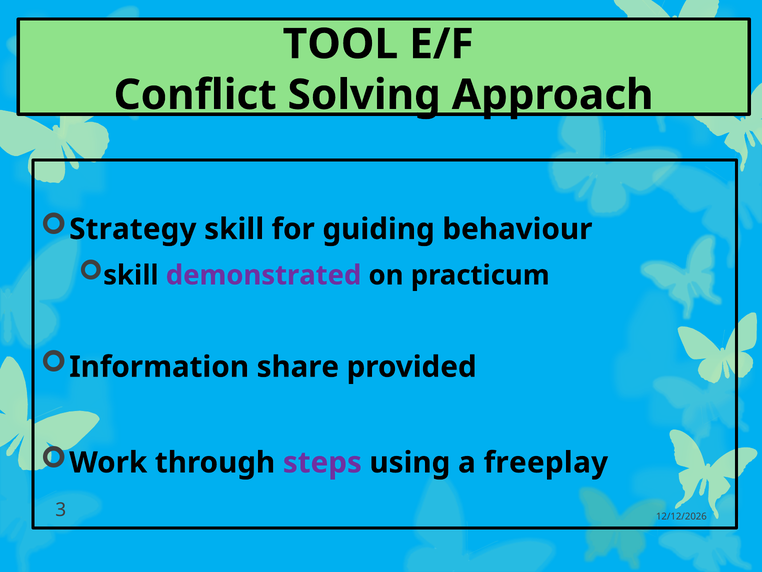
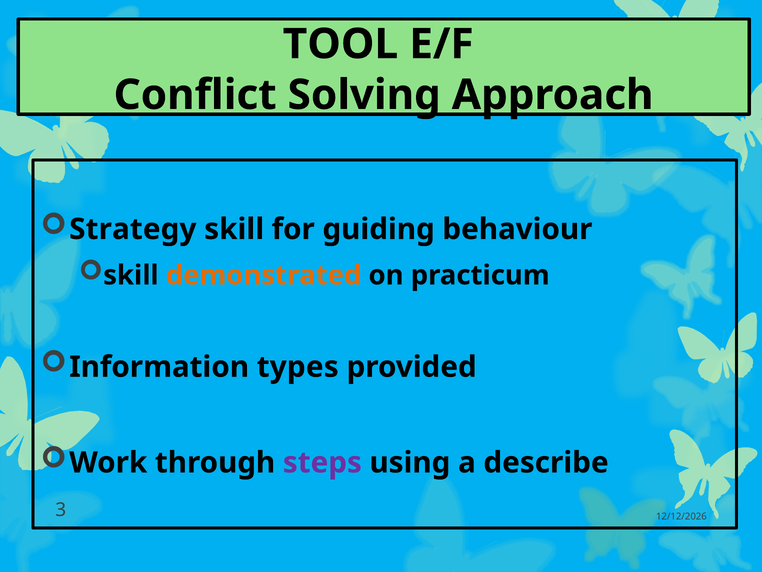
demonstrated colour: purple -> orange (264, 275)
share: share -> types (298, 367)
freeplay: freeplay -> describe (546, 462)
